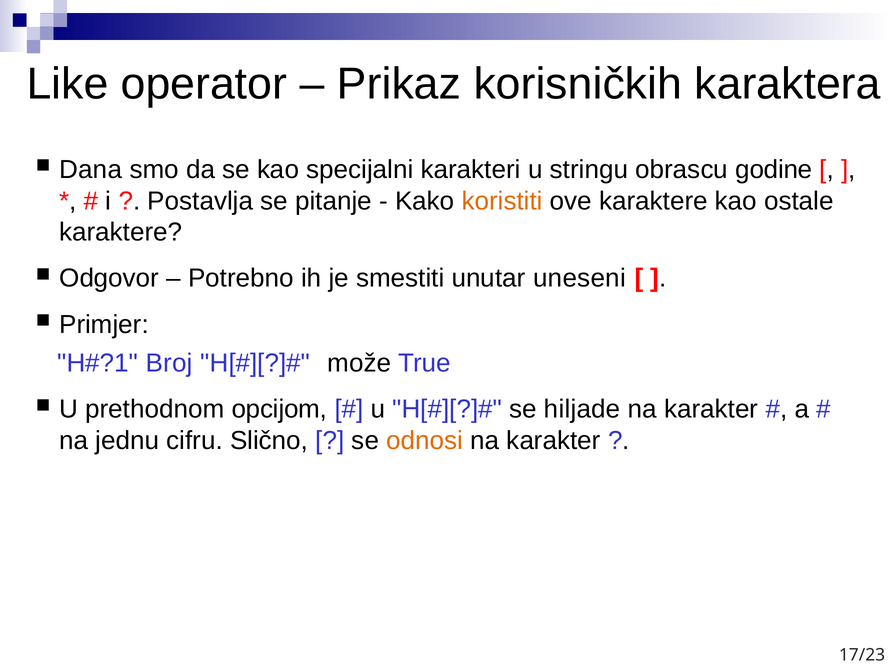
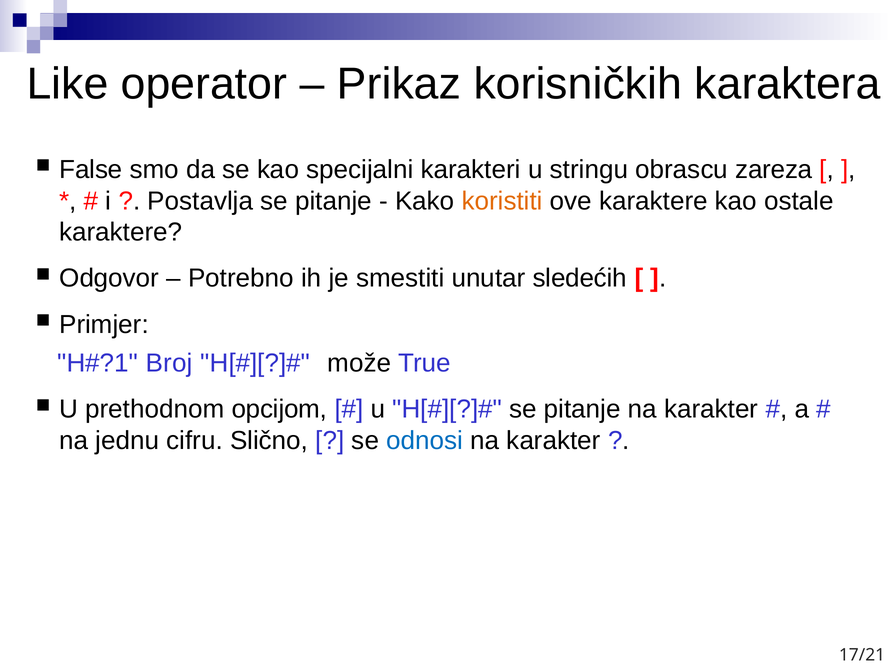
Dana: Dana -> False (91, 170)
godine: godine -> zareza (774, 170)
uneseni: uneseni -> sledećih (580, 279)
hiljade: hiljade -> pitanje (582, 410)
odnosi colour: orange -> blue (425, 441)
17/23: 17/23 -> 17/21 (862, 656)
